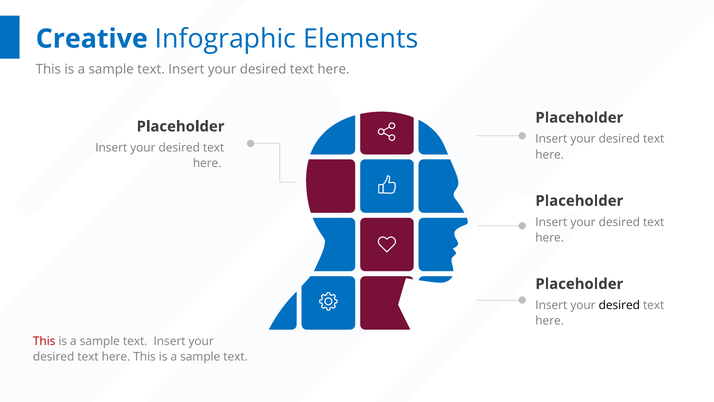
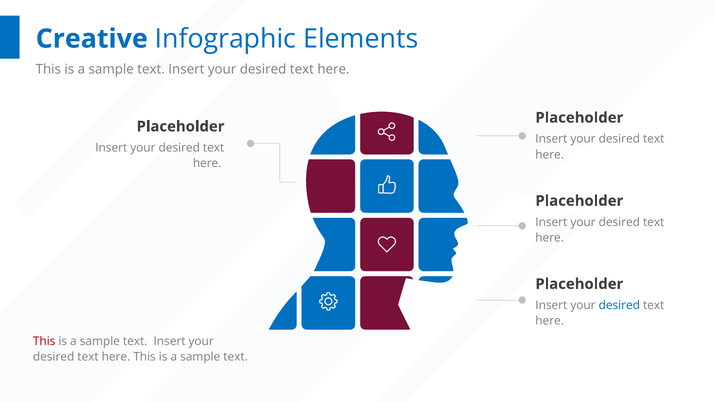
desired colour: black -> blue (619, 305)
